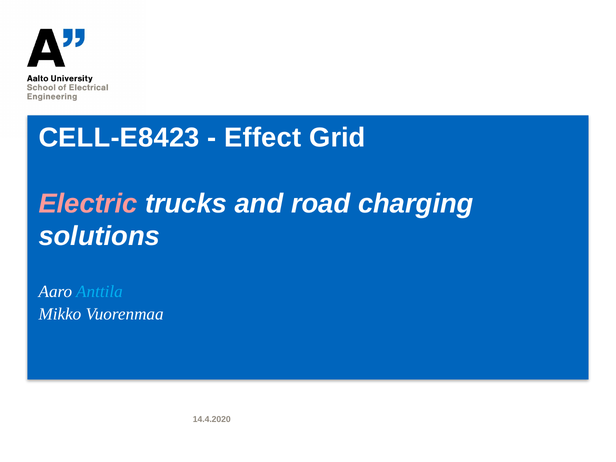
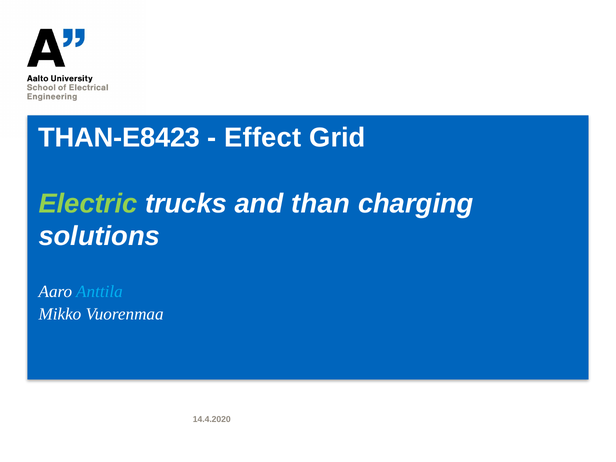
CELL-E8423: CELL-E8423 -> THAN-E8423 (119, 138)
Electric colour: pink -> light green (88, 204)
road: road -> than (321, 204)
